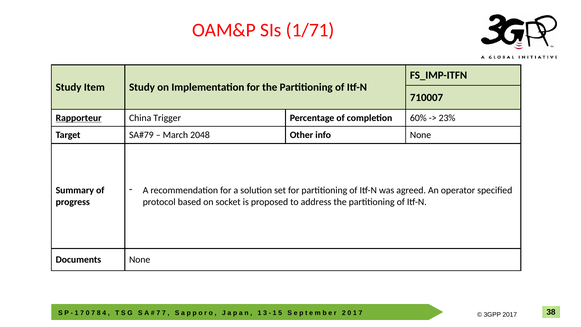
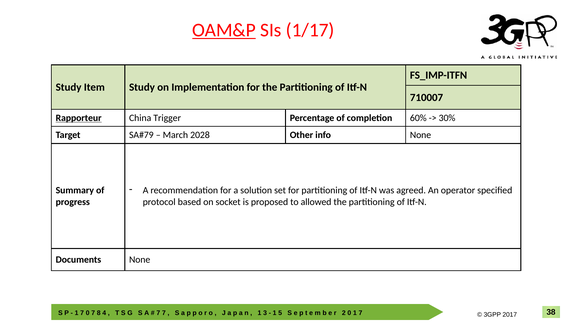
OAM&P underline: none -> present (224, 30)
1/71: 1/71 -> 1/17 (310, 30)
23%: 23% -> 30% (447, 118)
2048: 2048 -> 2028 (200, 135)
address: address -> allowed (316, 202)
